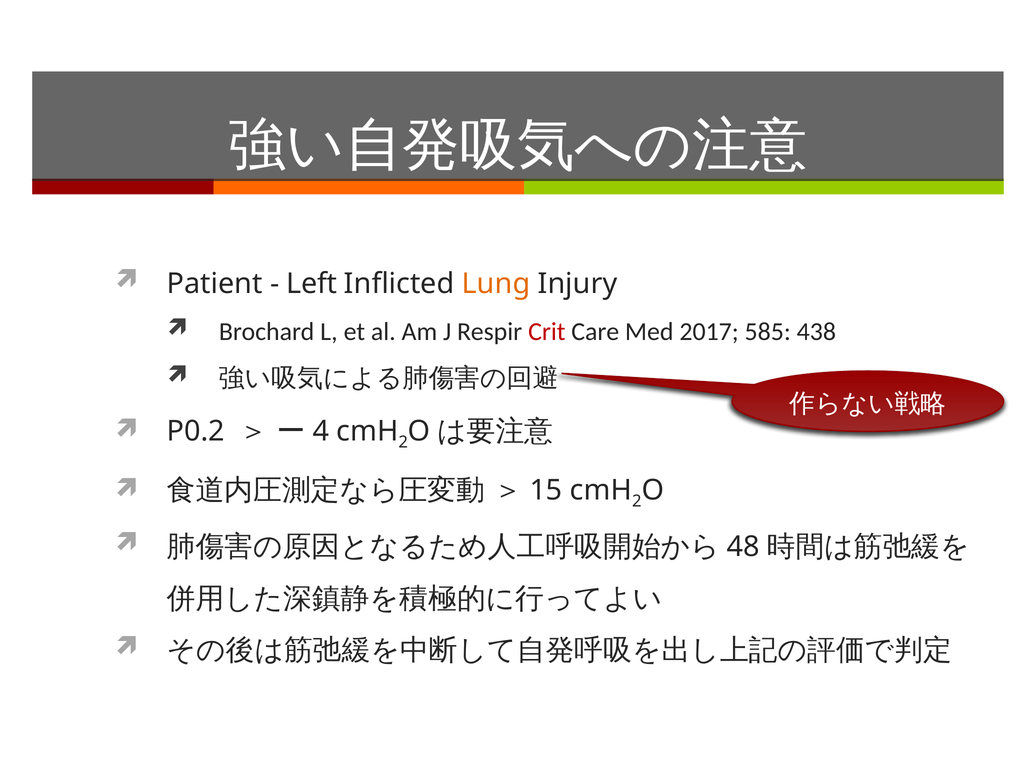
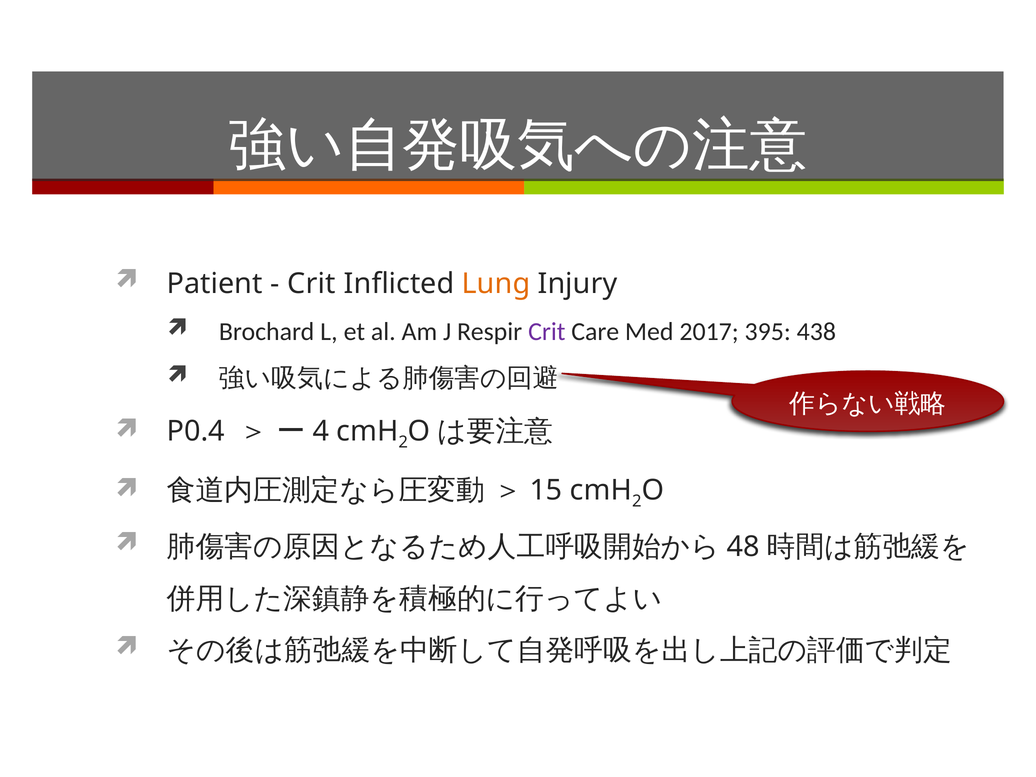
Left: Left -> Crit (311, 284)
Crit colour: red -> purple (547, 332)
585: 585 -> 395 (768, 332)
P0.2: P0.2 -> P0.4 (196, 431)
